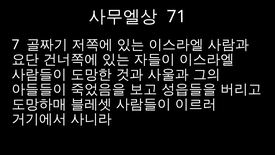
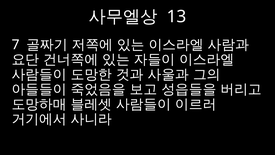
71: 71 -> 13 (176, 17)
